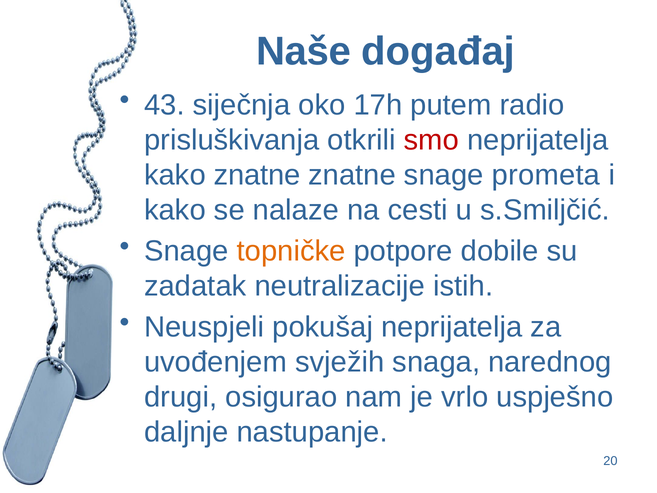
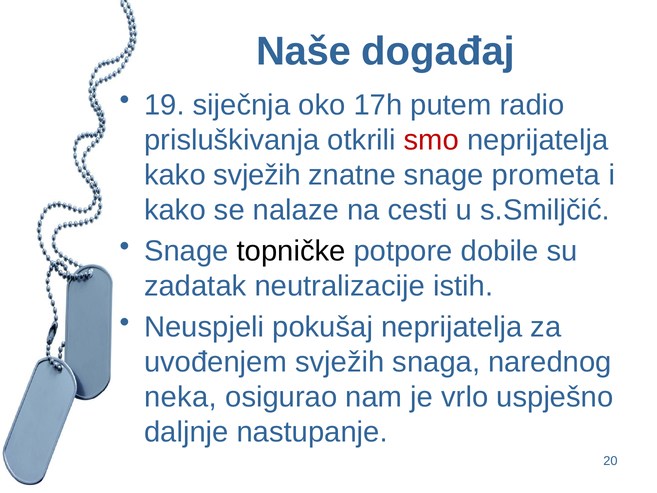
43: 43 -> 19 (164, 105)
kako znatne: znatne -> svježih (257, 175)
topničke colour: orange -> black (291, 251)
drugi: drugi -> neka (181, 397)
